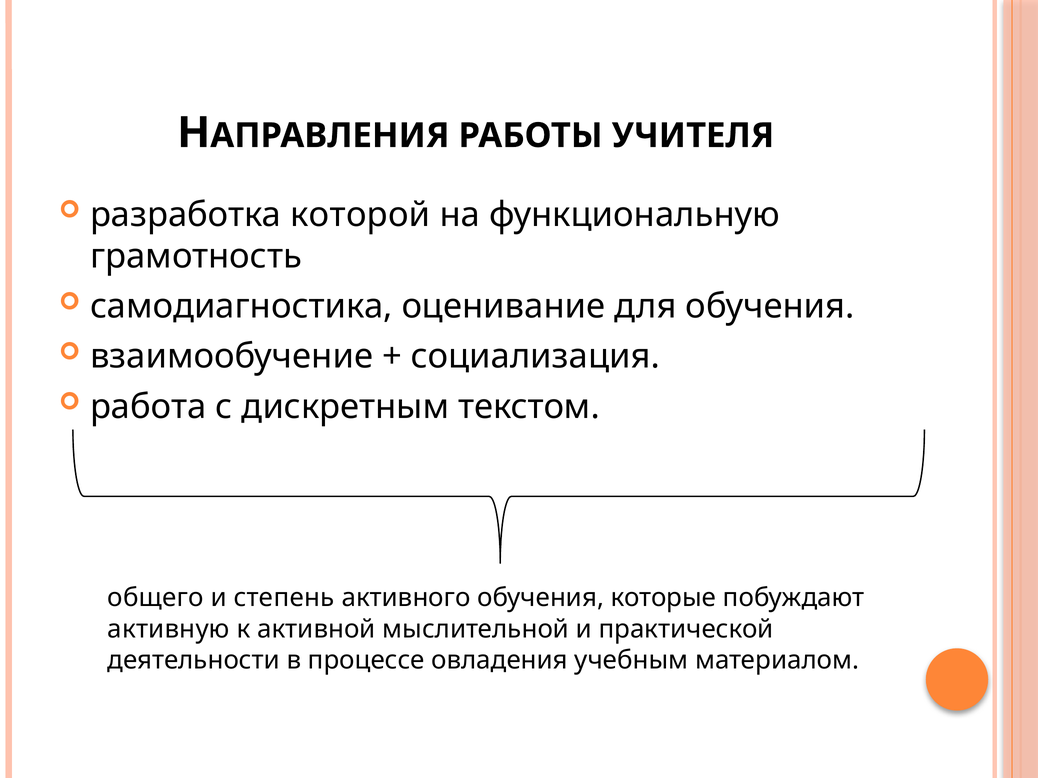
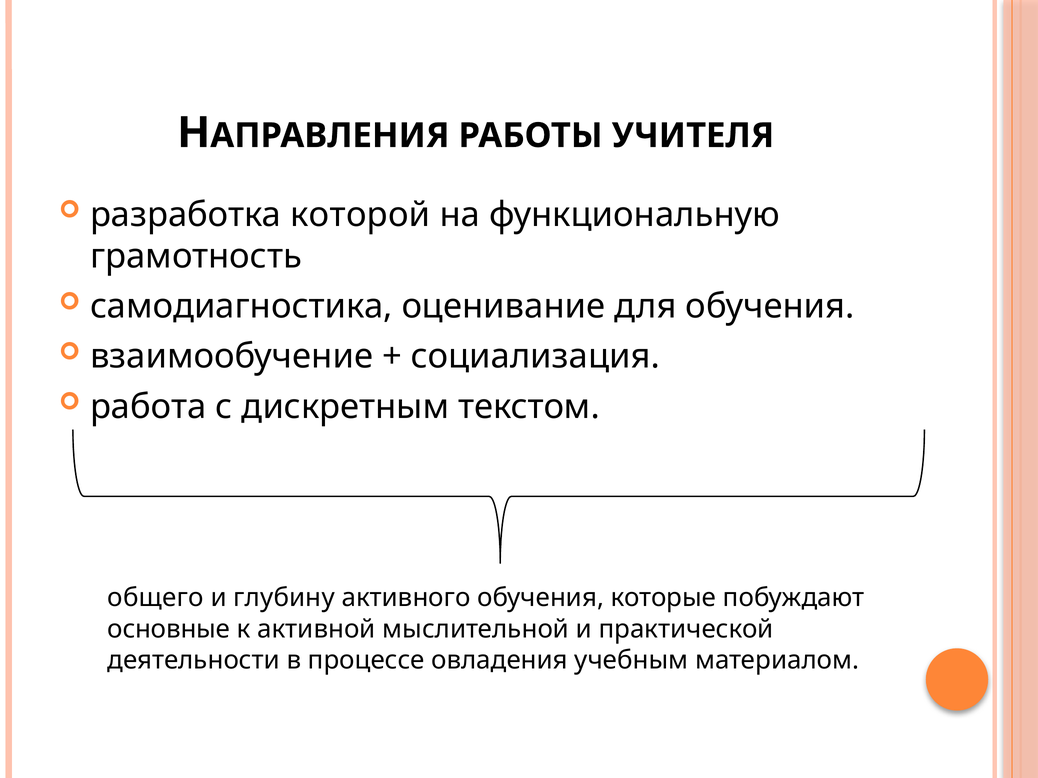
степень: степень -> глубину (284, 598)
активную: активную -> основные (169, 629)
